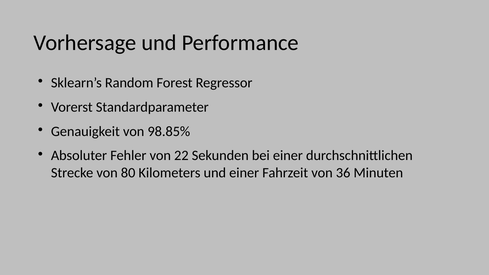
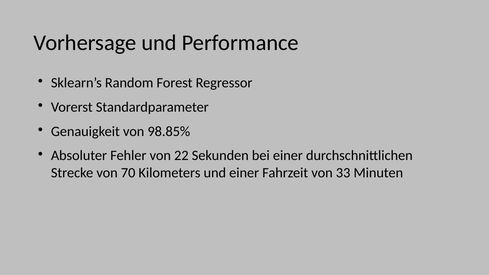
80: 80 -> 70 (128, 173)
36: 36 -> 33 (343, 173)
